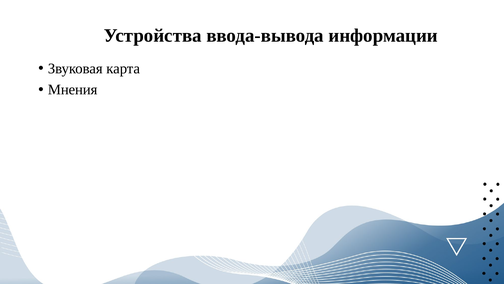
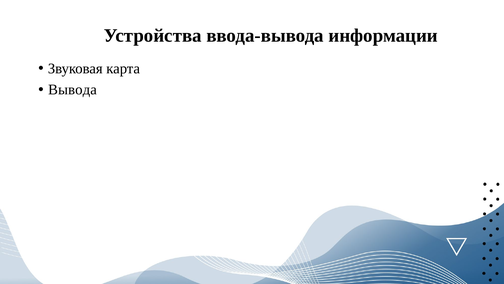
Мнения: Мнения -> Вывода (72, 90)
